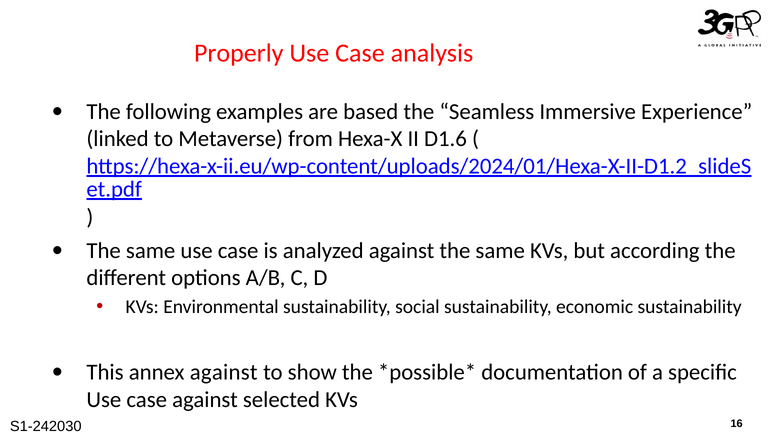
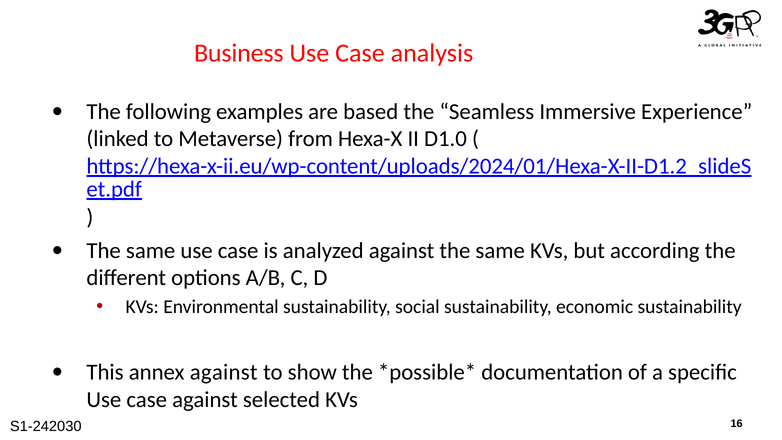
Properly: Properly -> Business (239, 53)
D1.6: D1.6 -> D1.0 (445, 139)
